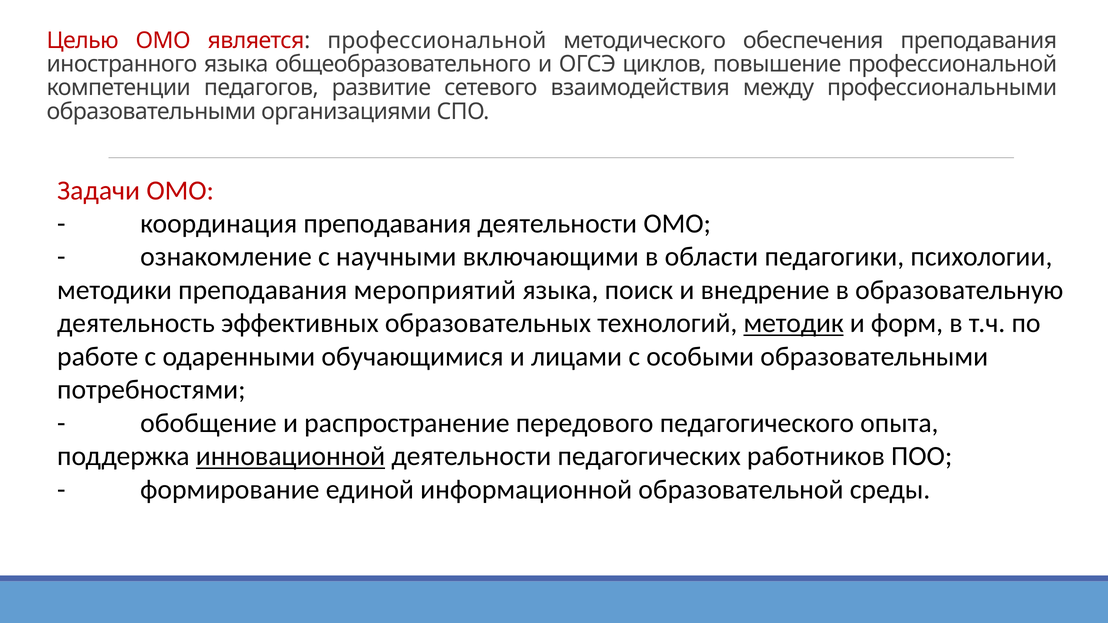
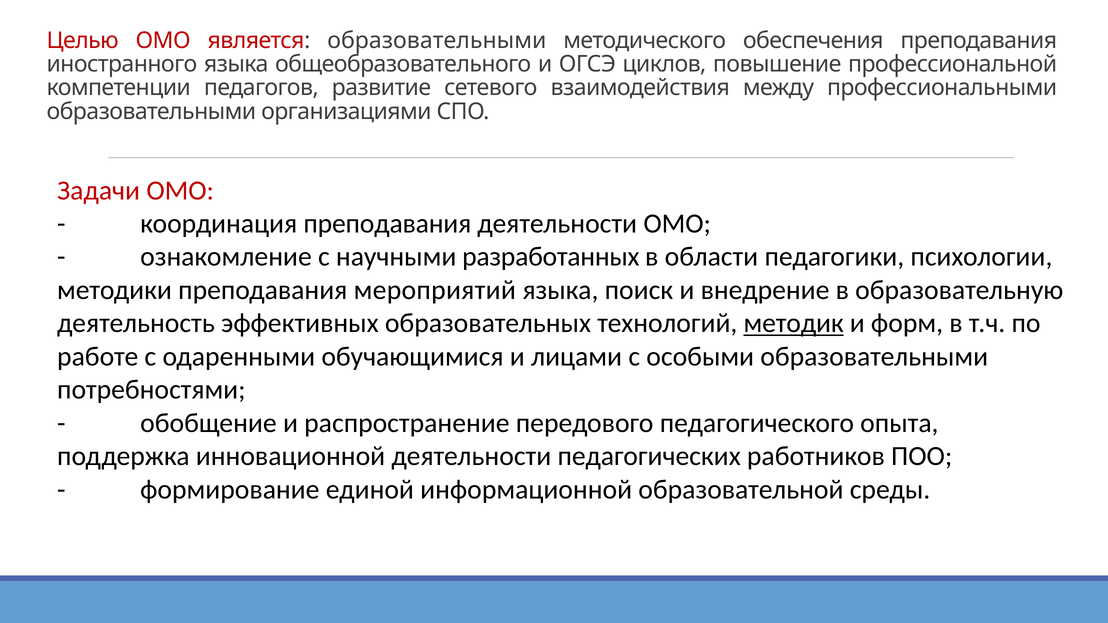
является профессиональной: профессиональной -> образовательными (437, 41)
включающими: включающими -> разработанных (551, 257)
инновационной underline: present -> none (291, 456)
